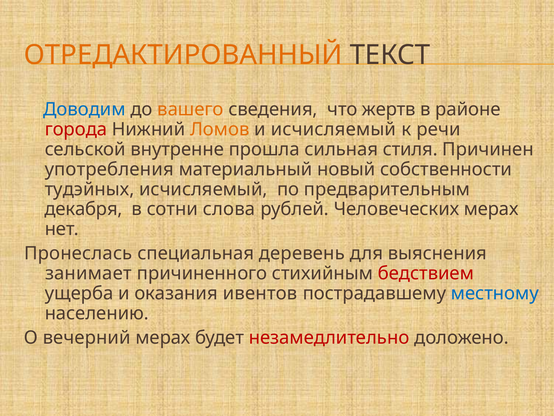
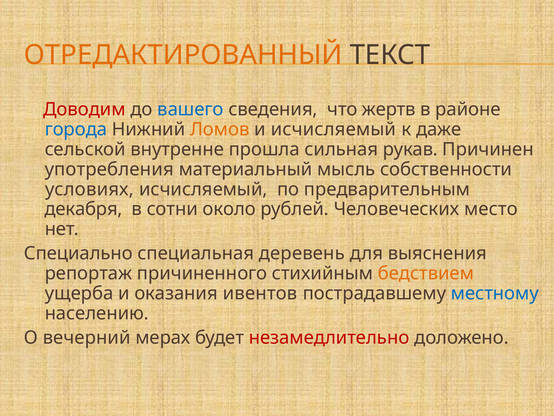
Доводим colour: blue -> red (84, 109)
вашего colour: orange -> blue (190, 109)
города colour: red -> blue (76, 129)
речи: речи -> даже (439, 129)
стиля: стиля -> рукав (410, 149)
новый: новый -> мысль (346, 169)
тудэйных: тудэйных -> условиях (89, 189)
слова: слова -> около (229, 209)
Человеческих мерах: мерах -> место (491, 209)
Пронеслась: Пронеслась -> Специально (78, 253)
занимает: занимает -> репортаж (88, 273)
бедствием colour: red -> orange (426, 273)
